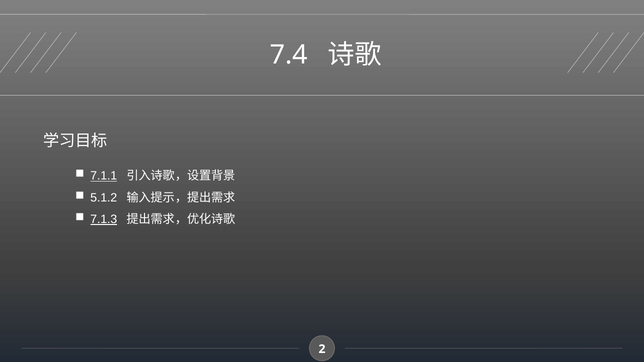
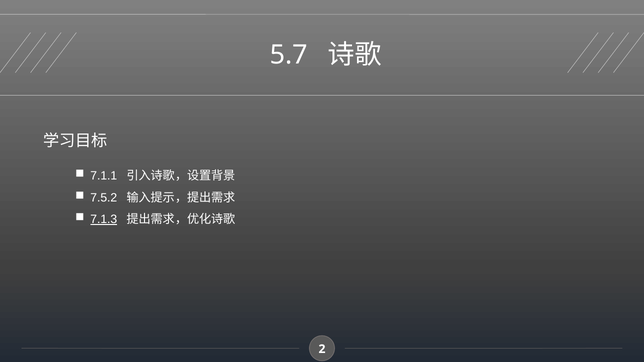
7.4: 7.4 -> 5.7 (289, 55)
7.1.1 underline: present -> none (104, 176)
5.1.2: 5.1.2 -> 7.5.2 (104, 198)
